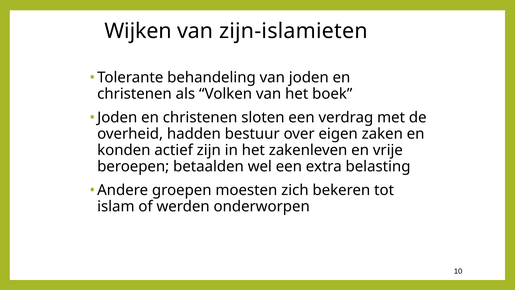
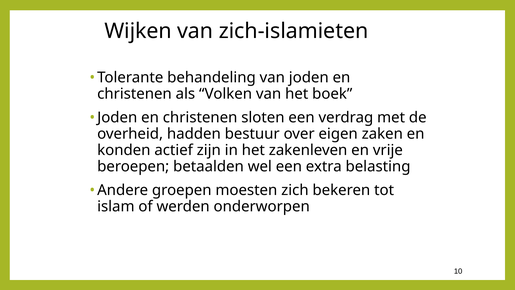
zijn-islamieten: zijn-islamieten -> zich-islamieten (294, 31)
